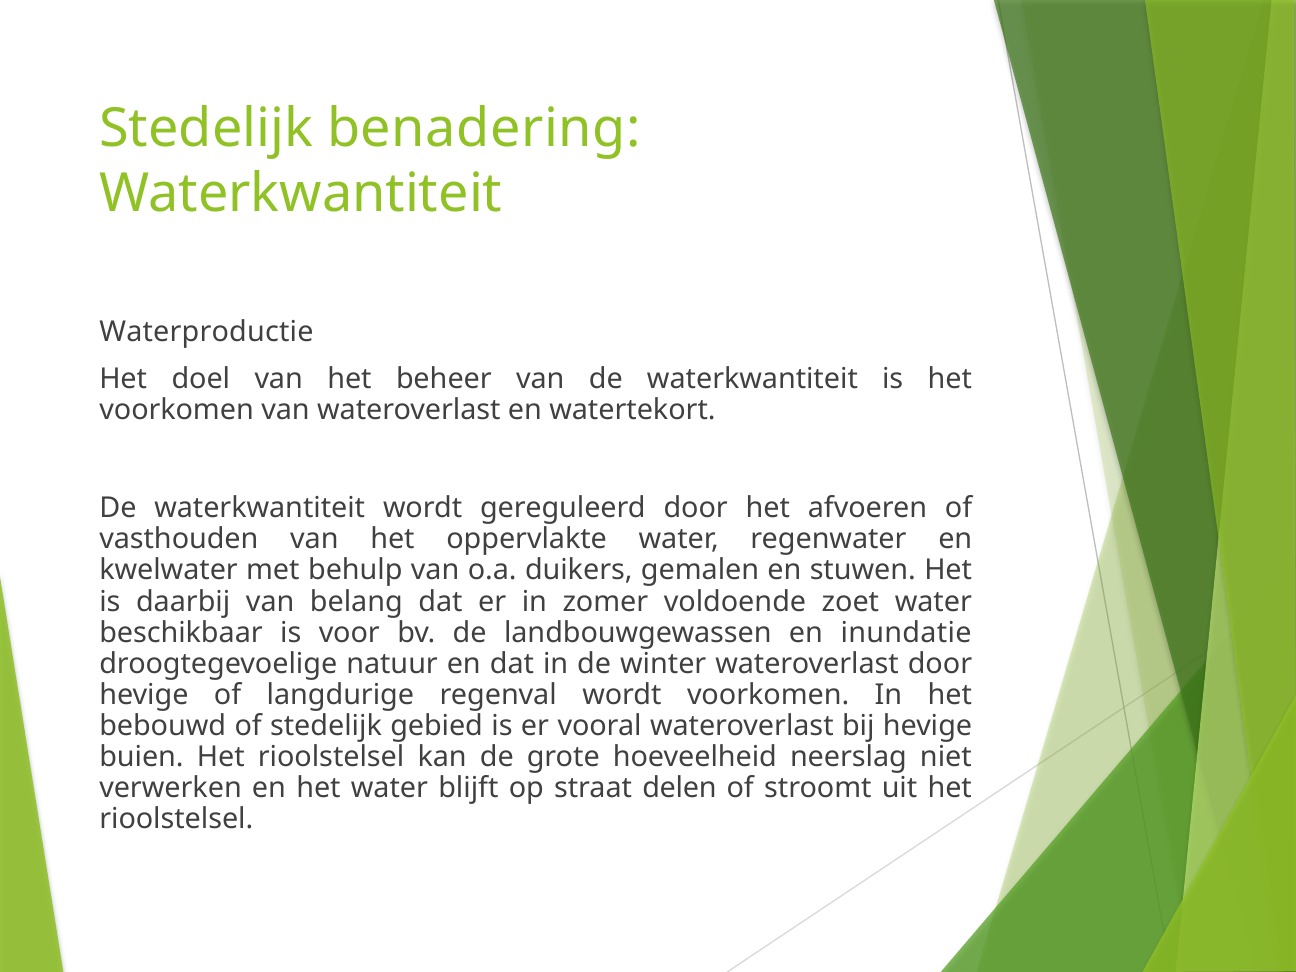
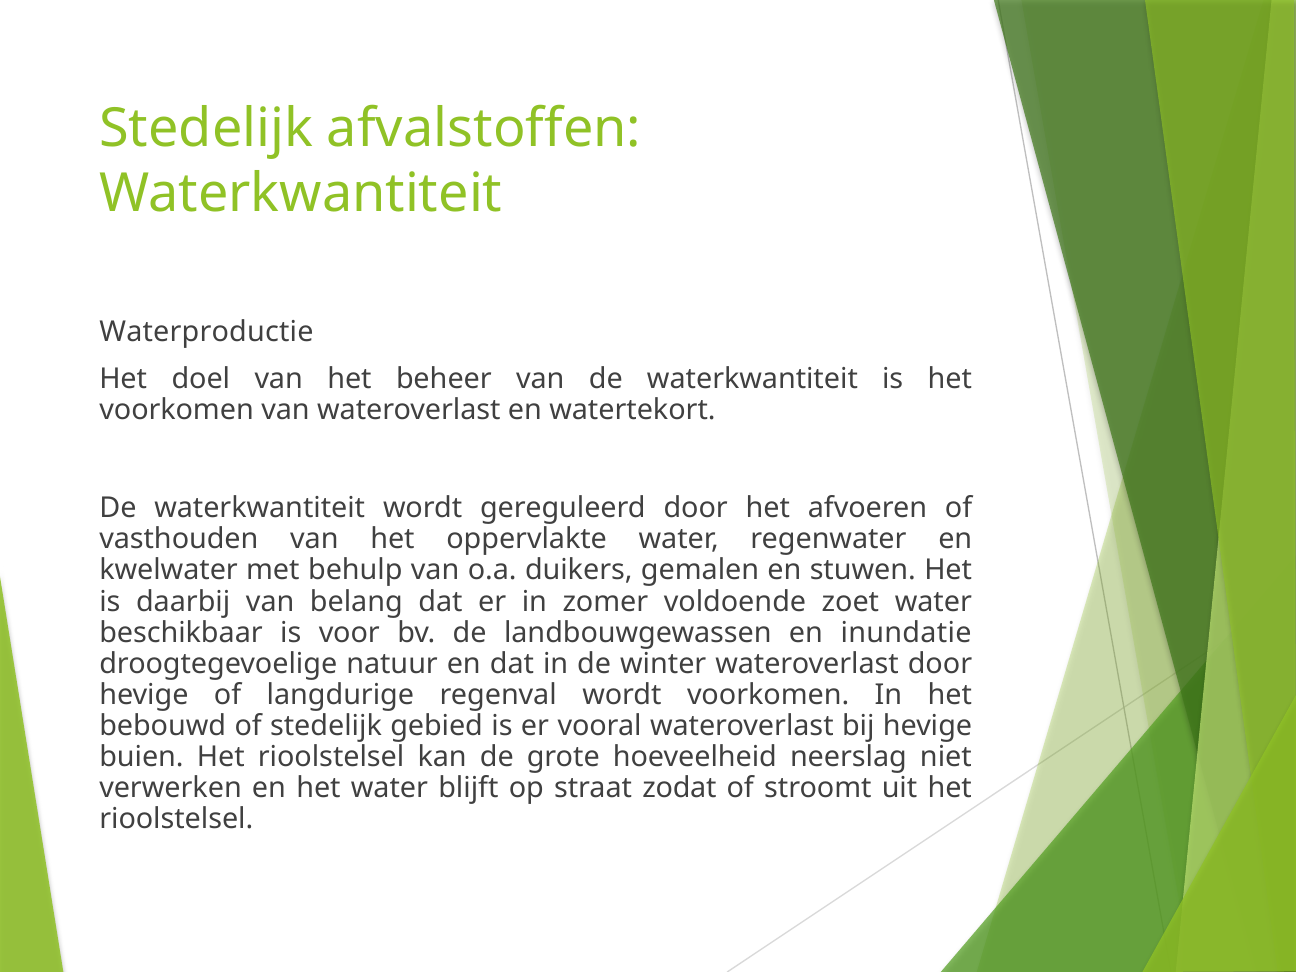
benadering: benadering -> afvalstoffen (484, 129)
delen: delen -> zodat (679, 788)
